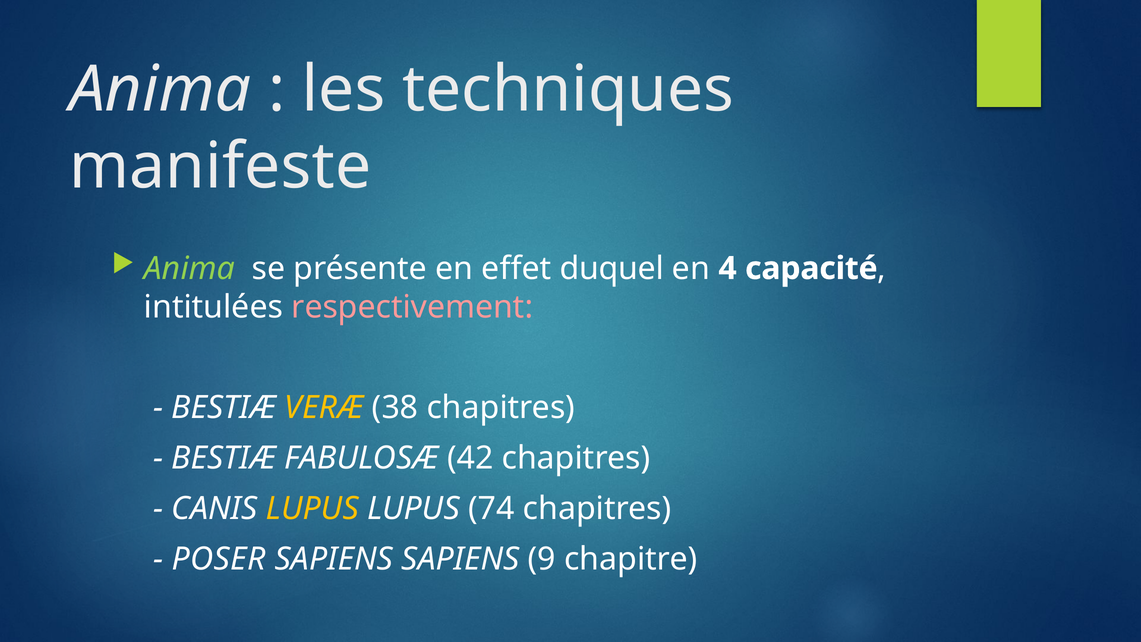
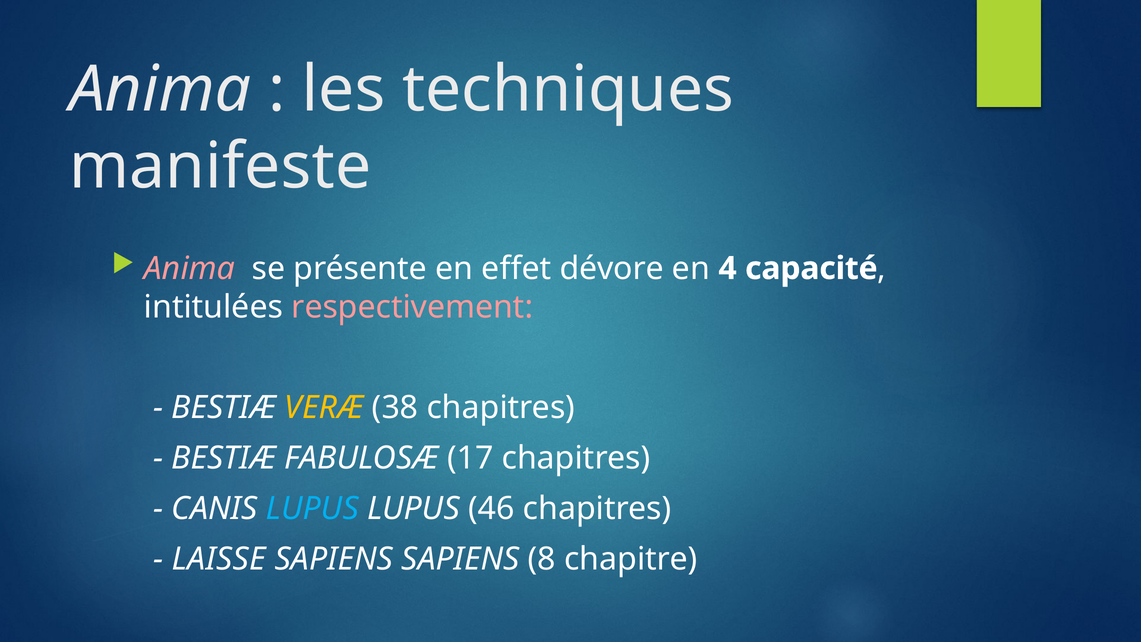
Anima colour: light green -> pink (189, 268)
duquel: duquel -> dévore (612, 268)
42: 42 -> 17 (470, 458)
LUPUS colour: yellow -> light blue (312, 509)
74: 74 -> 46 (491, 509)
POSER: POSER -> LAISSE (219, 559)
9: 9 -> 8 (542, 559)
